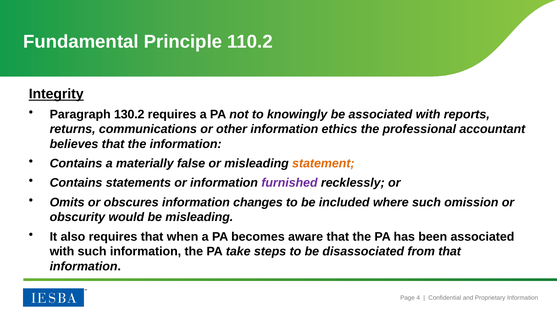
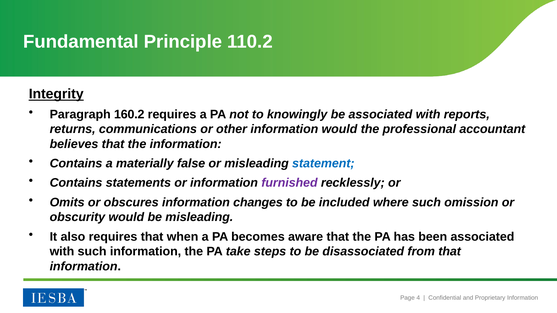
130.2: 130.2 -> 160.2 (129, 114)
information ethics: ethics -> would (339, 129)
statement colour: orange -> blue (323, 164)
